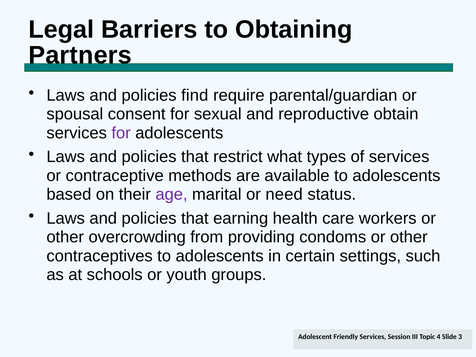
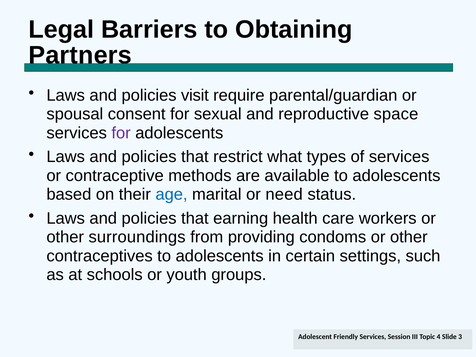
find: find -> visit (195, 95)
obtain: obtain -> space (396, 114)
age colour: purple -> blue (172, 194)
overcrowding: overcrowding -> surroundings (137, 237)
